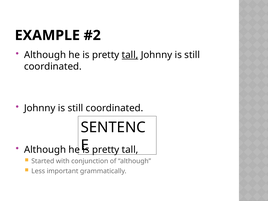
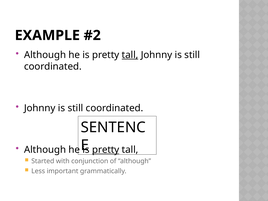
pretty underline: none -> present (106, 150)
